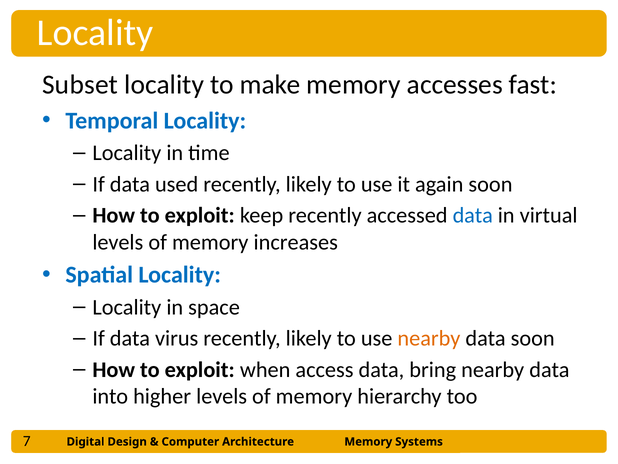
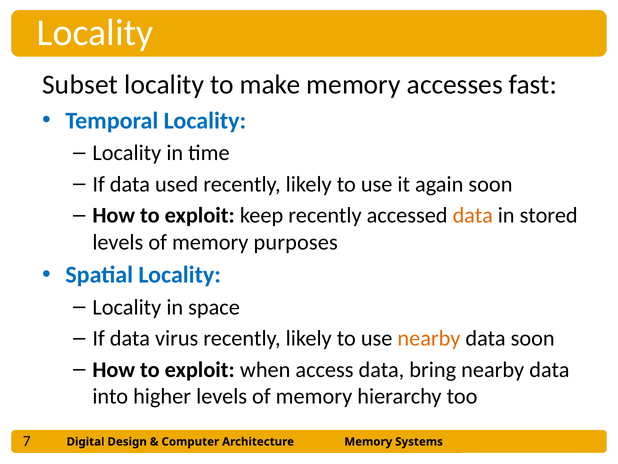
data colour: blue -> orange (473, 215)
virtual: virtual -> stored (549, 215)
increases: increases -> purposes (296, 242)
